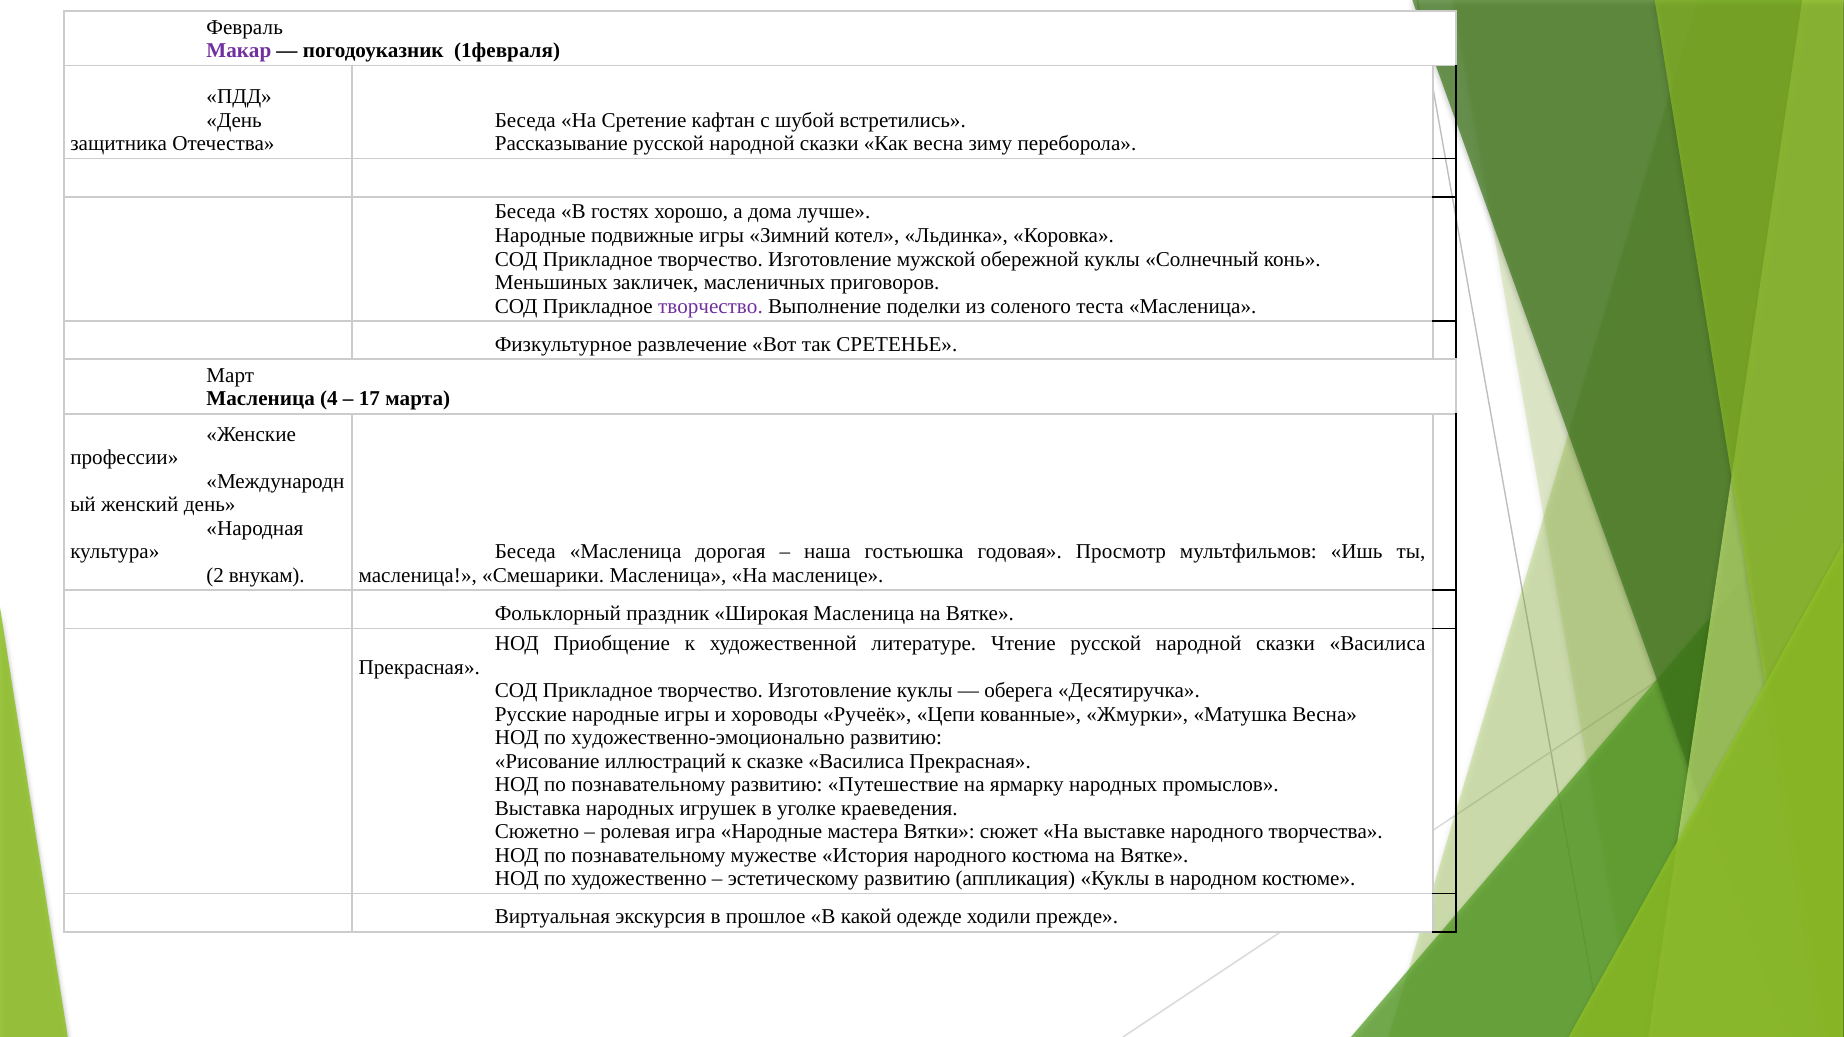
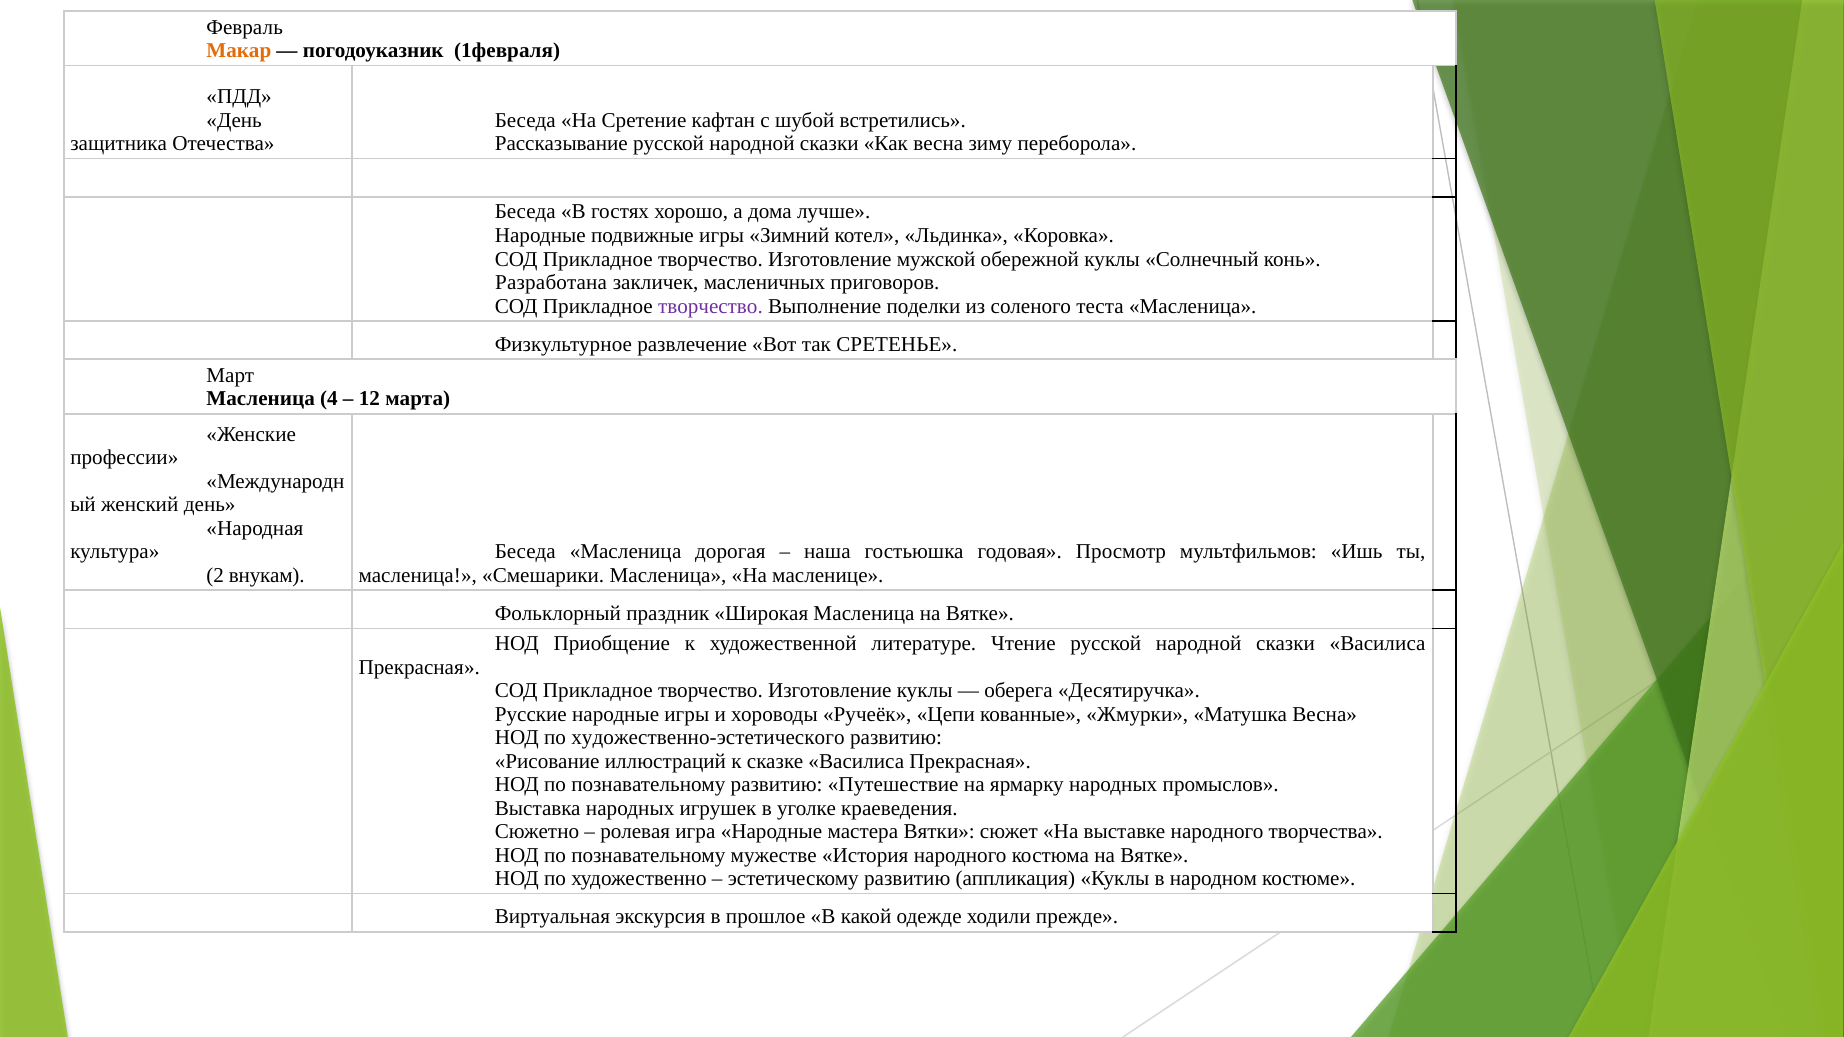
Макар colour: purple -> orange (239, 51)
Меньшиных: Меньшиных -> Разработана (551, 283)
17: 17 -> 12 (369, 399)
художественно-эмоционально: художественно-эмоционально -> художественно-эстетического (708, 738)
